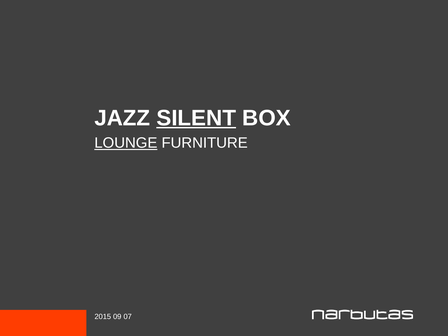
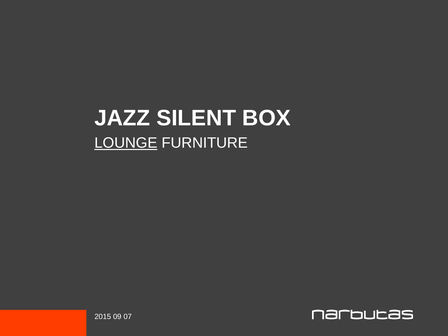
SILENT underline: present -> none (196, 118)
